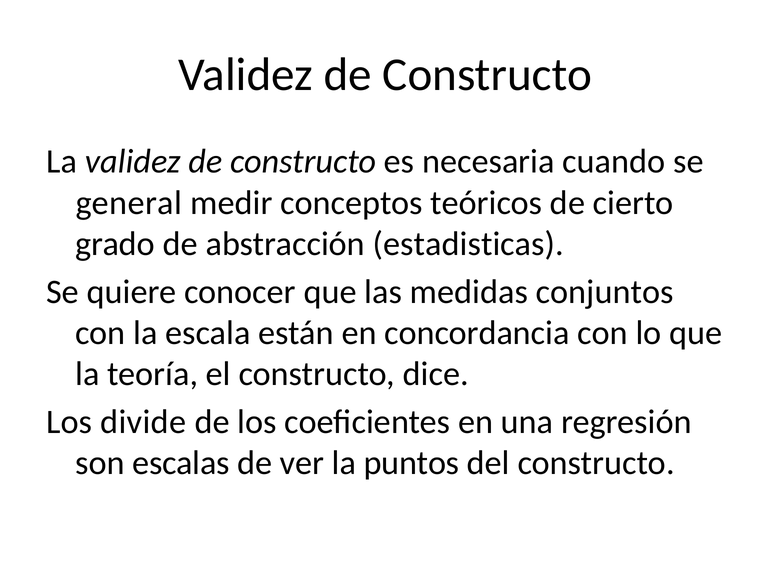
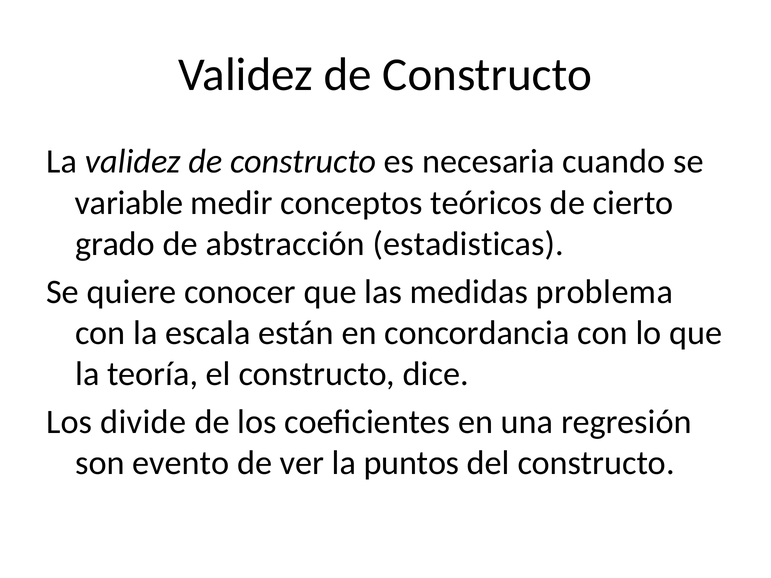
general: general -> variable (129, 203)
conjuntos: conjuntos -> problema (604, 292)
escalas: escalas -> evento (181, 463)
